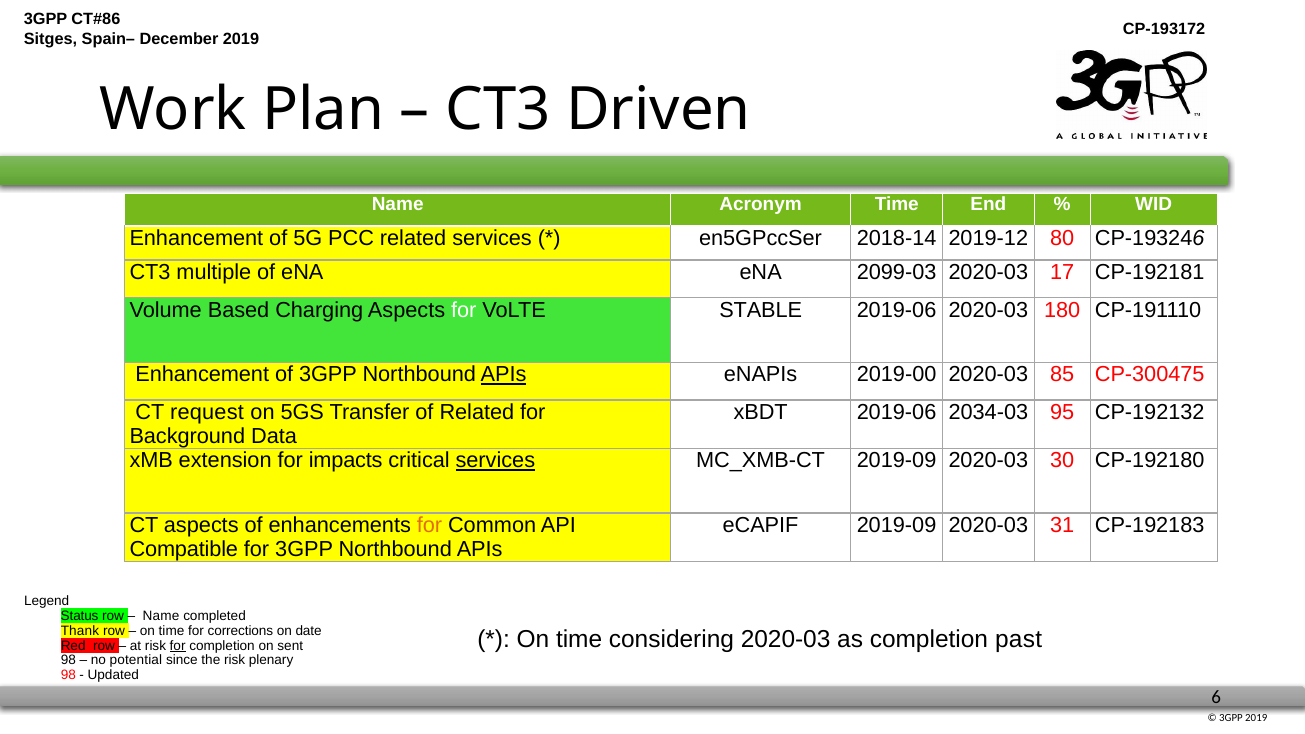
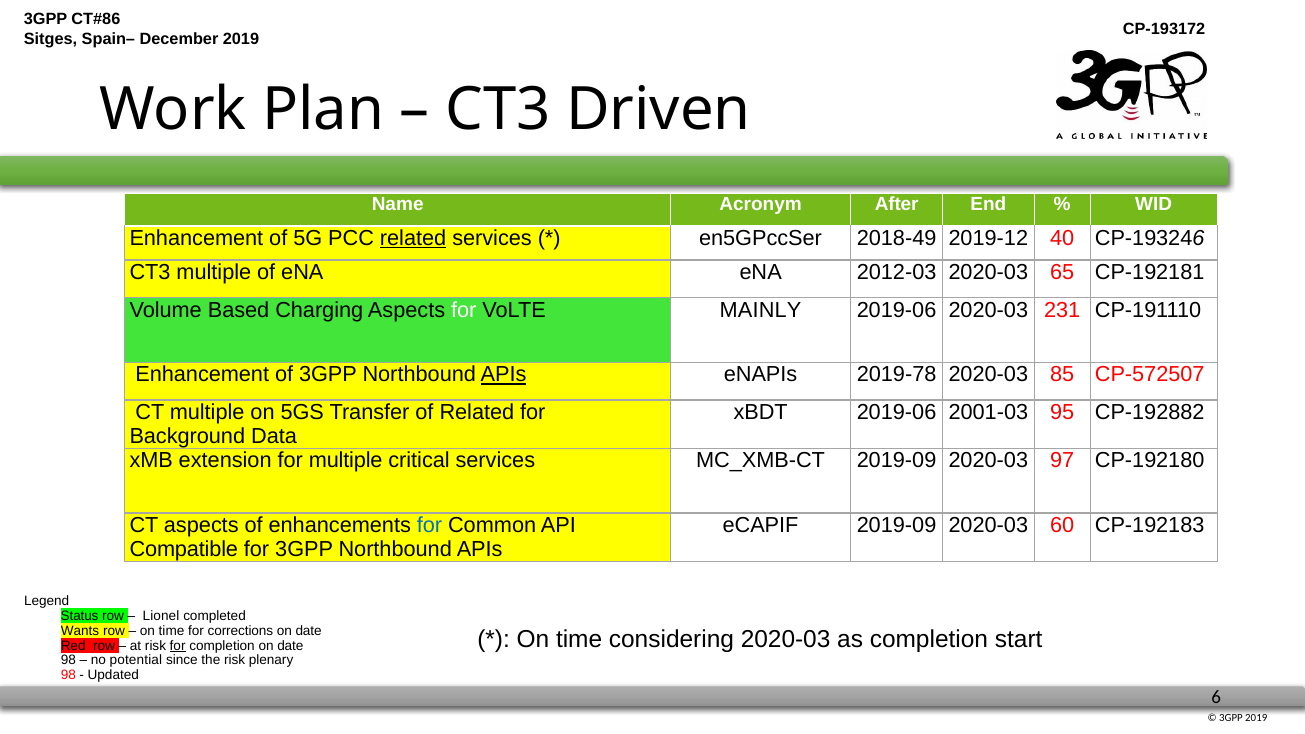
Acronym Time: Time -> After (897, 205)
related underline: none -> present (413, 238)
2018-14: 2018-14 -> 2018-49 (897, 238)
80: 80 -> 40 (1062, 238)
2099-03: 2099-03 -> 2012-03 (897, 272)
17: 17 -> 65 (1062, 272)
STABLE: STABLE -> MAINLY (761, 310)
180: 180 -> 231 (1062, 310)
2019-00: 2019-00 -> 2019-78 (897, 375)
CP-300475: CP-300475 -> CP-572507 (1150, 375)
CT request: request -> multiple (207, 412)
2034-03: 2034-03 -> 2001-03 (988, 412)
CP-192132: CP-192132 -> CP-192882 (1150, 412)
for impacts: impacts -> multiple (346, 461)
services underline: present -> none (495, 461)
30: 30 -> 97 (1062, 461)
for colour: orange -> blue (429, 525)
31: 31 -> 60 (1062, 525)
Name: Name -> Lionel (161, 616)
Thank: Thank -> Wants (80, 631)
past: past -> start (1019, 640)
completion on sent: sent -> date (290, 646)
